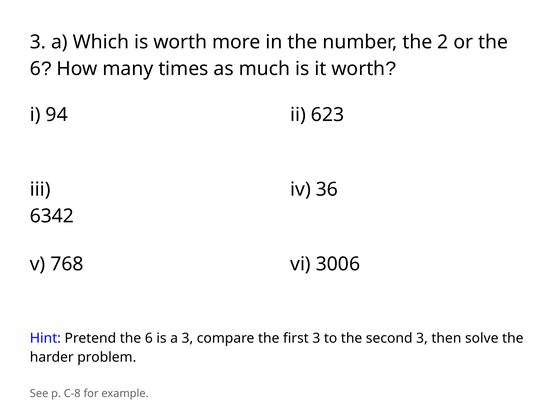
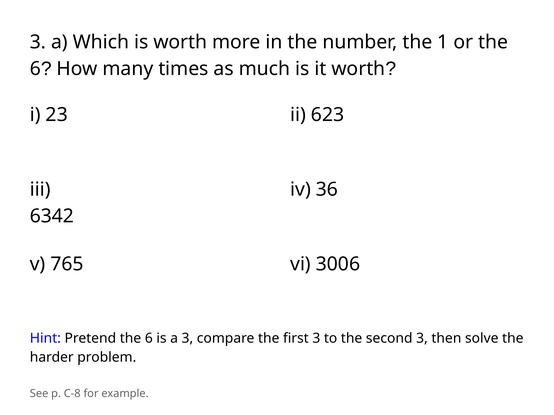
2: 2 -> 1 (443, 42)
94: 94 -> 23 (57, 115)
768: 768 -> 765 (67, 265)
